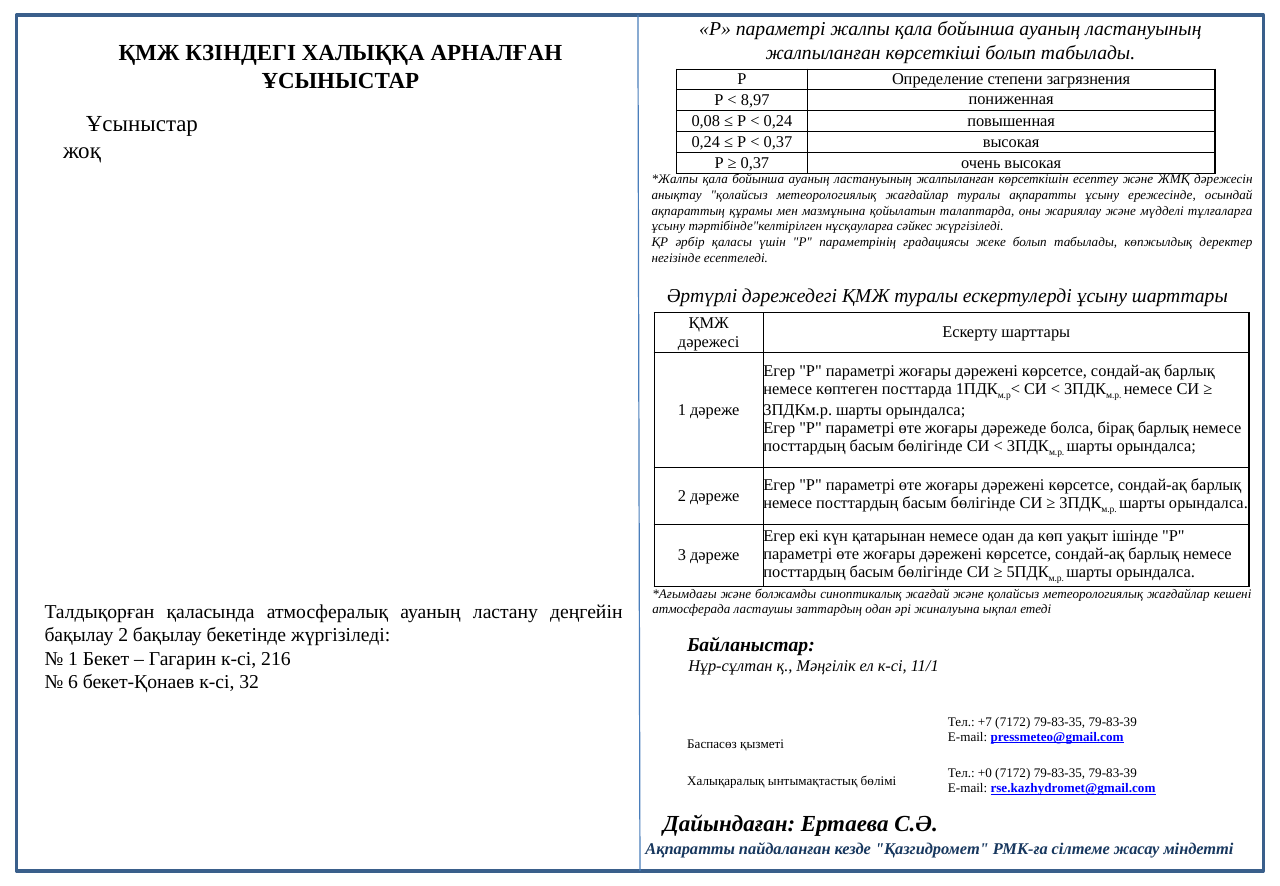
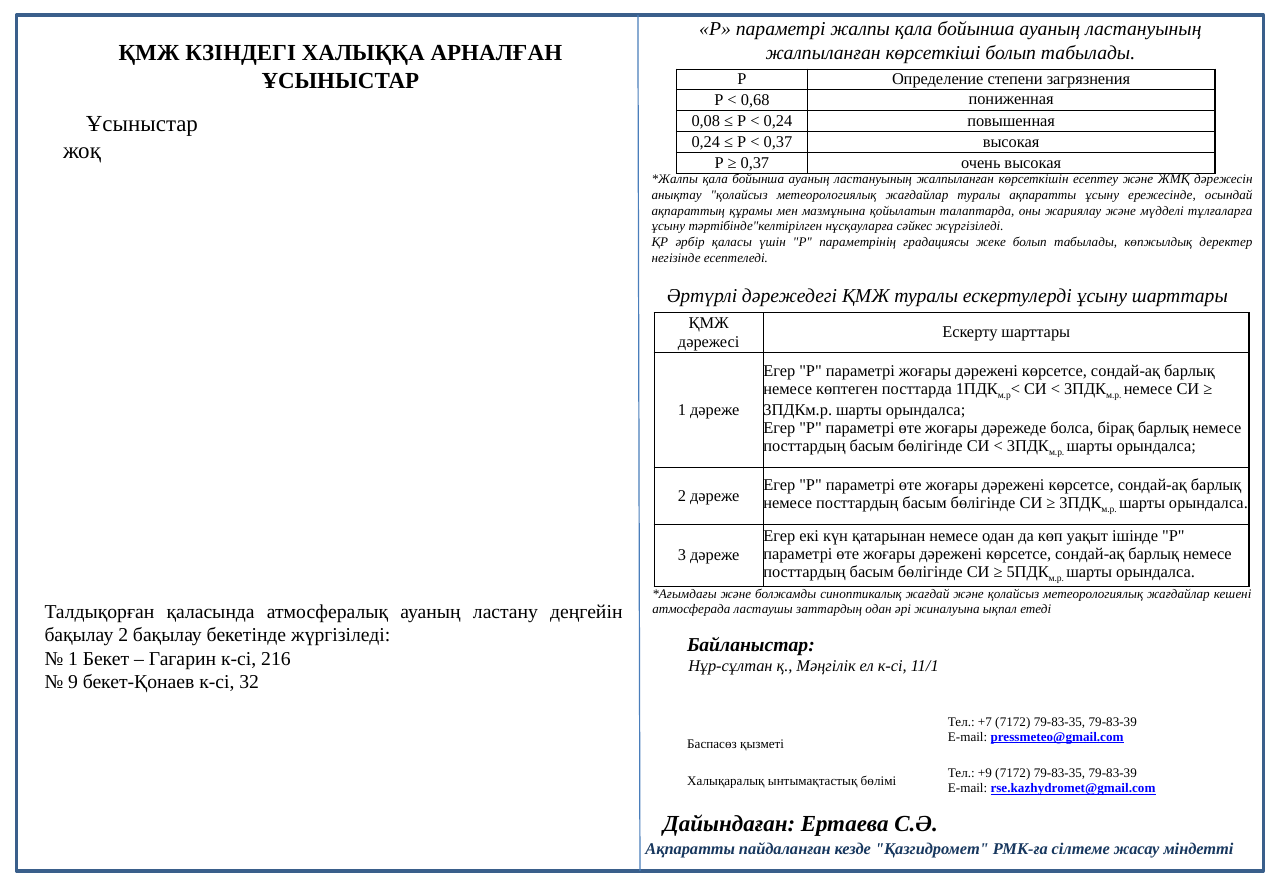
8,97: 8,97 -> 0,68 (755, 100)
6: 6 -> 9 (73, 683)
+0: +0 -> +9 (985, 774)
